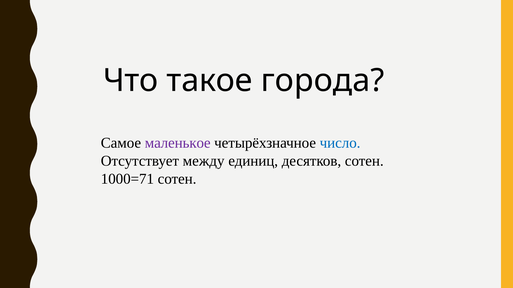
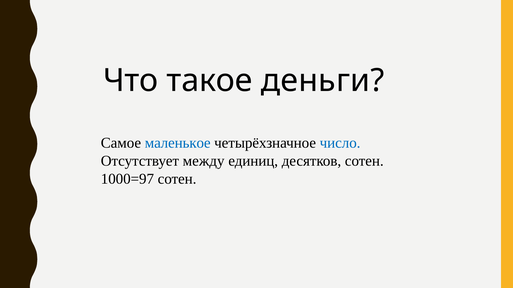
города: города -> деньги (323, 81)
маленькое colour: purple -> blue (178, 143)
1000=71: 1000=71 -> 1000=97 (127, 179)
